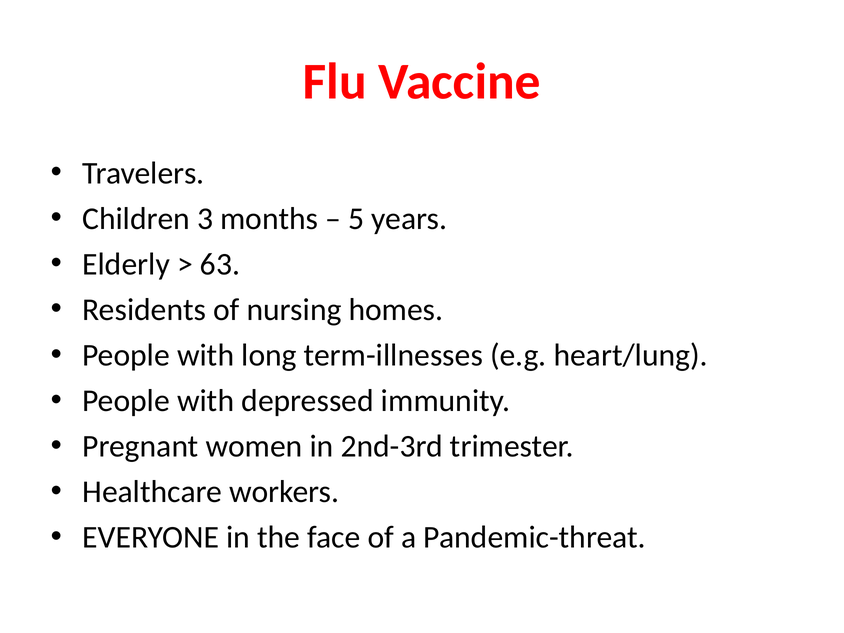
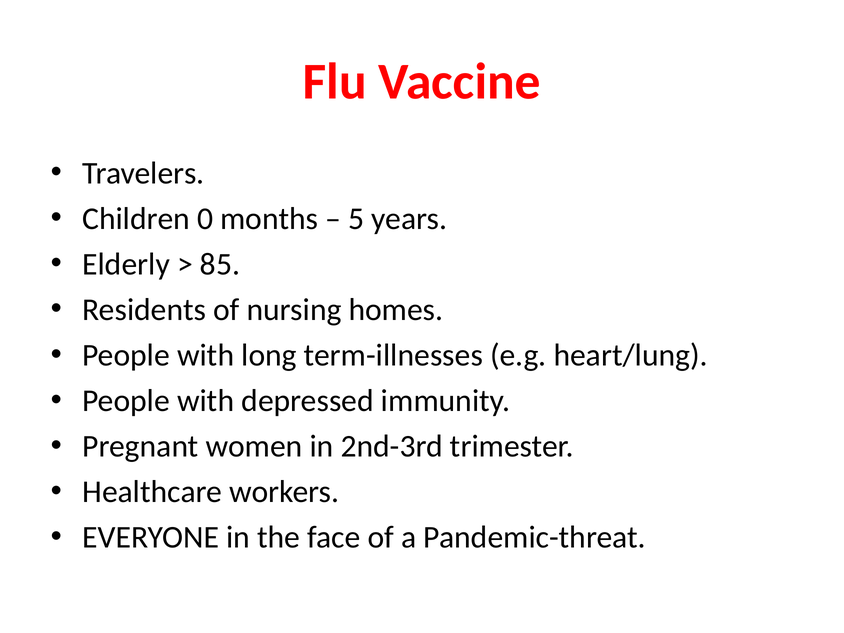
3: 3 -> 0 (205, 219)
63: 63 -> 85 (220, 264)
